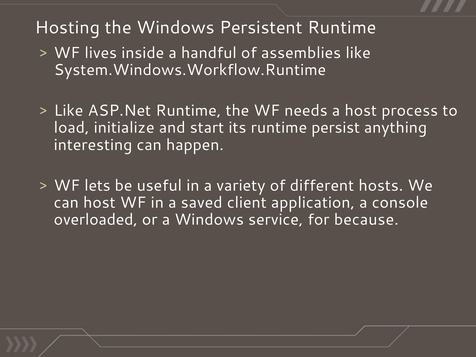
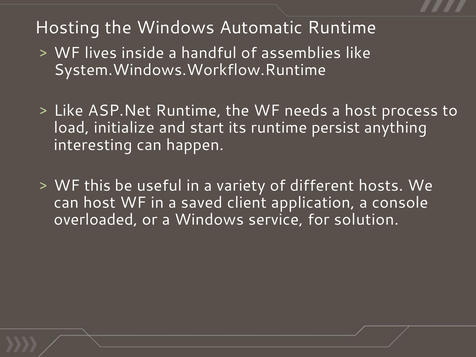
Persistent: Persistent -> Automatic (261, 28)
lets: lets -> this (97, 185)
because: because -> solution (366, 220)
